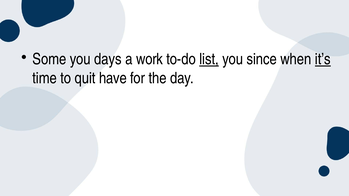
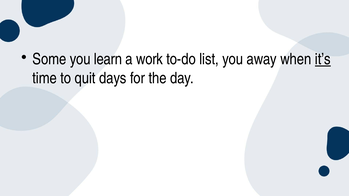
days: days -> learn (108, 59)
list underline: present -> none (209, 59)
since: since -> away (262, 59)
have: have -> days (113, 78)
